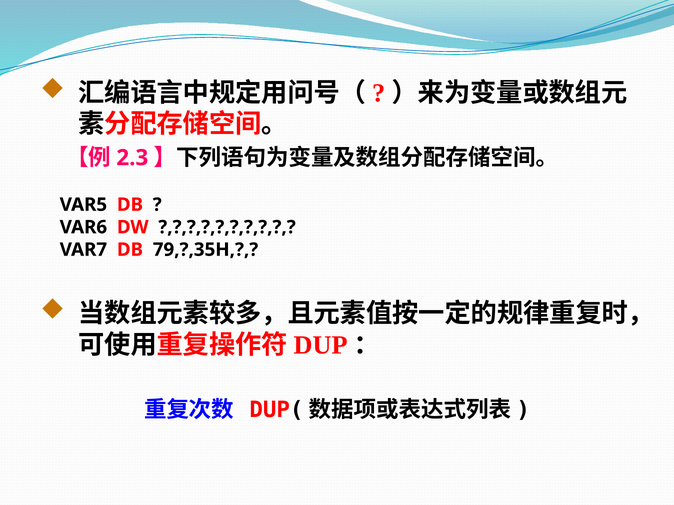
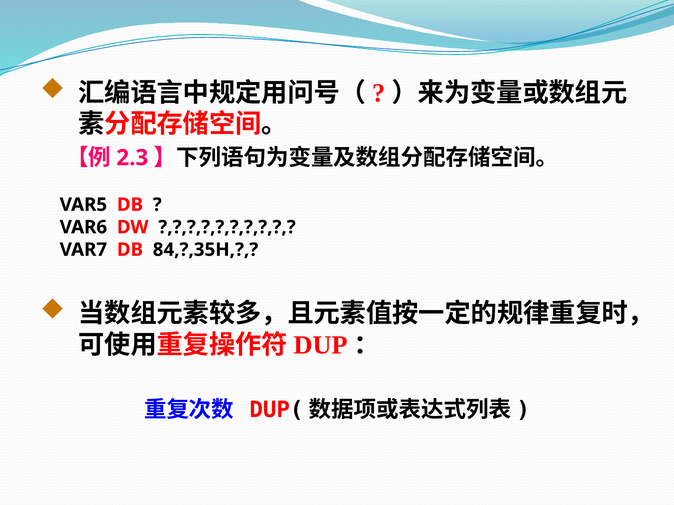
79,?,35H: 79,?,35H -> 84,?,35H (205, 250)
